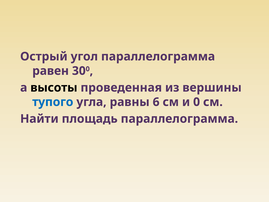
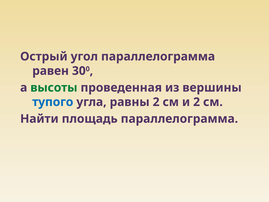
высоты colour: black -> green (54, 88)
равны 6: 6 -> 2 (156, 102)
и 0: 0 -> 2 (197, 102)
